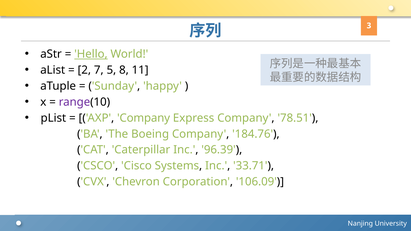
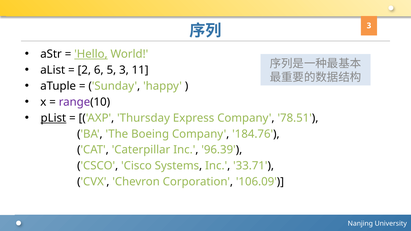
7: 7 -> 6 (99, 70)
5 8: 8 -> 3 (124, 70)
pList underline: none -> present (53, 118)
AXP Company: Company -> Thursday (144, 118)
